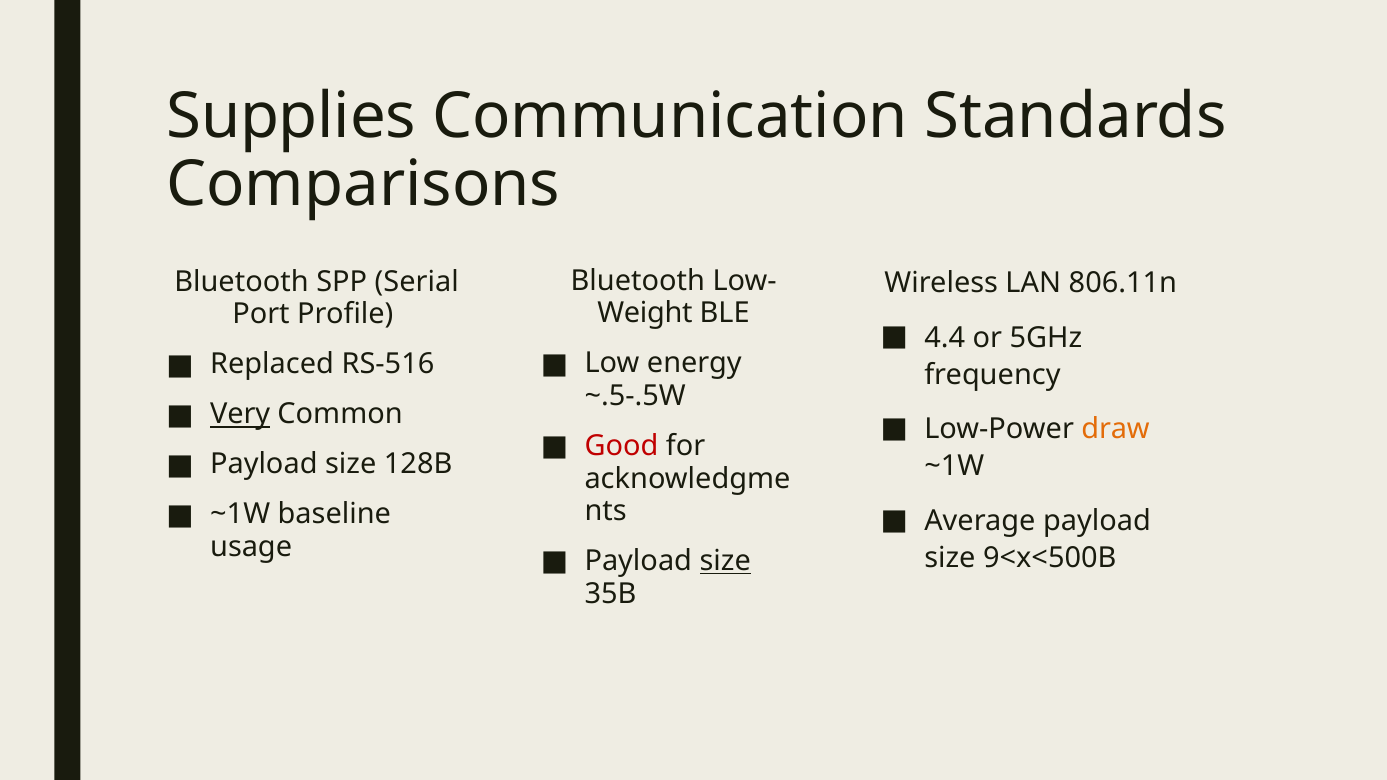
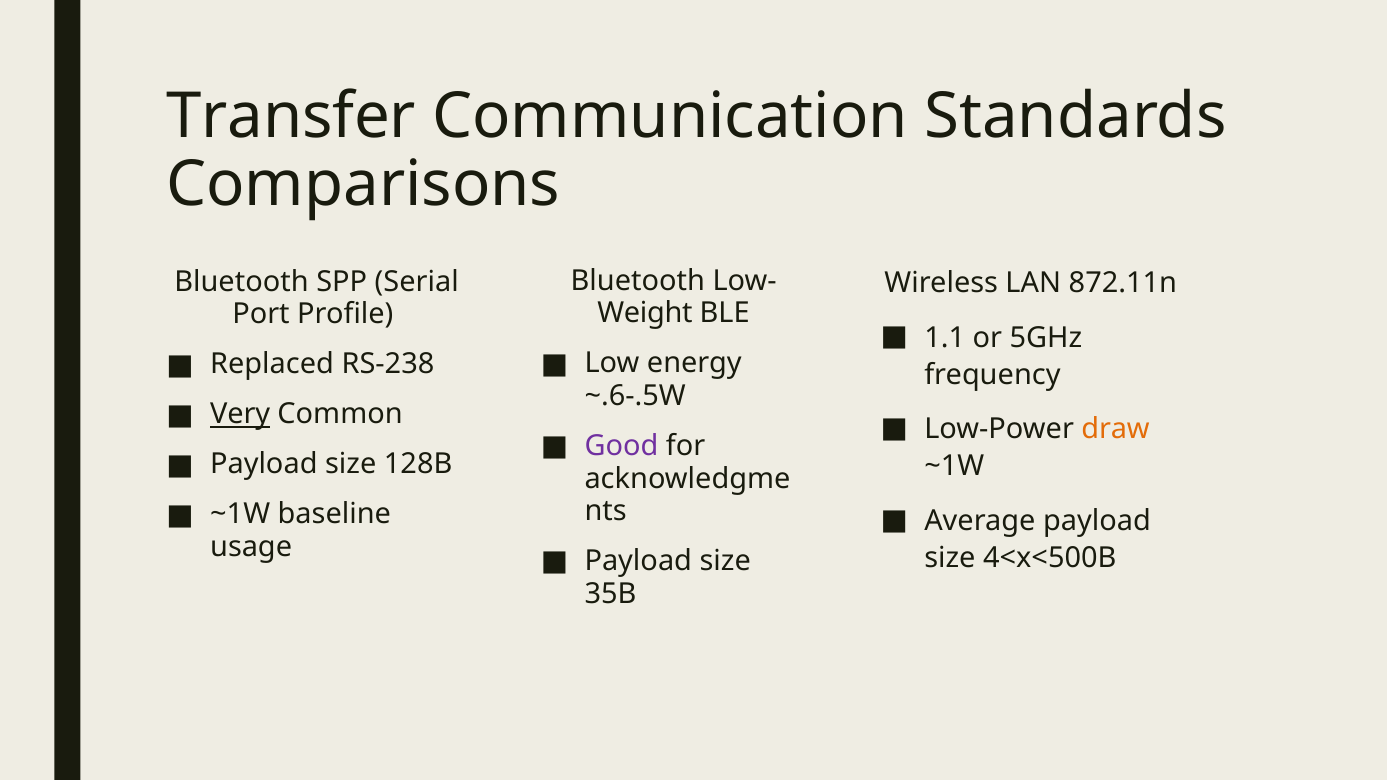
Supplies: Supplies -> Transfer (291, 117)
806.11n: 806.11n -> 872.11n (1123, 283)
4.4: 4.4 -> 1.1 (945, 338)
RS-516: RS-516 -> RS-238 (388, 364)
~.5-.5W: ~.5-.5W -> ~.6-.5W (635, 396)
Good colour: red -> purple (621, 446)
size underline: present -> none (725, 561)
9<x<500B: 9<x<500B -> 4<x<500B (1050, 558)
